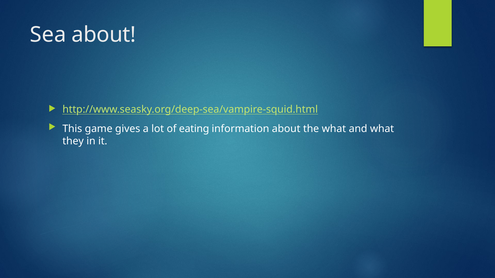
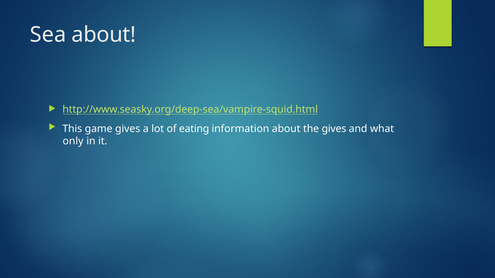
the what: what -> gives (334, 129)
they: they -> only (73, 141)
